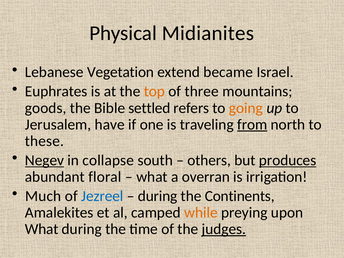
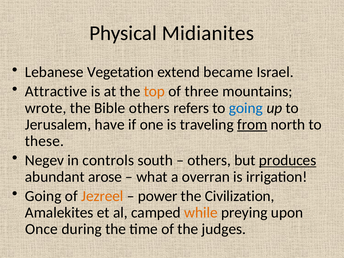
Euphrates: Euphrates -> Attractive (56, 91)
goods: goods -> wrote (46, 108)
Bible settled: settled -> others (149, 108)
going colour: orange -> blue (246, 108)
Negev underline: present -> none (44, 160)
collapse: collapse -> controls (108, 160)
floral: floral -> arose (105, 177)
Much: Much -> Going (43, 196)
Jezreel colour: blue -> orange (102, 196)
during: during -> power (158, 196)
Continents: Continents -> Civilization (240, 196)
What: What -> Once (42, 229)
judges underline: present -> none (224, 229)
